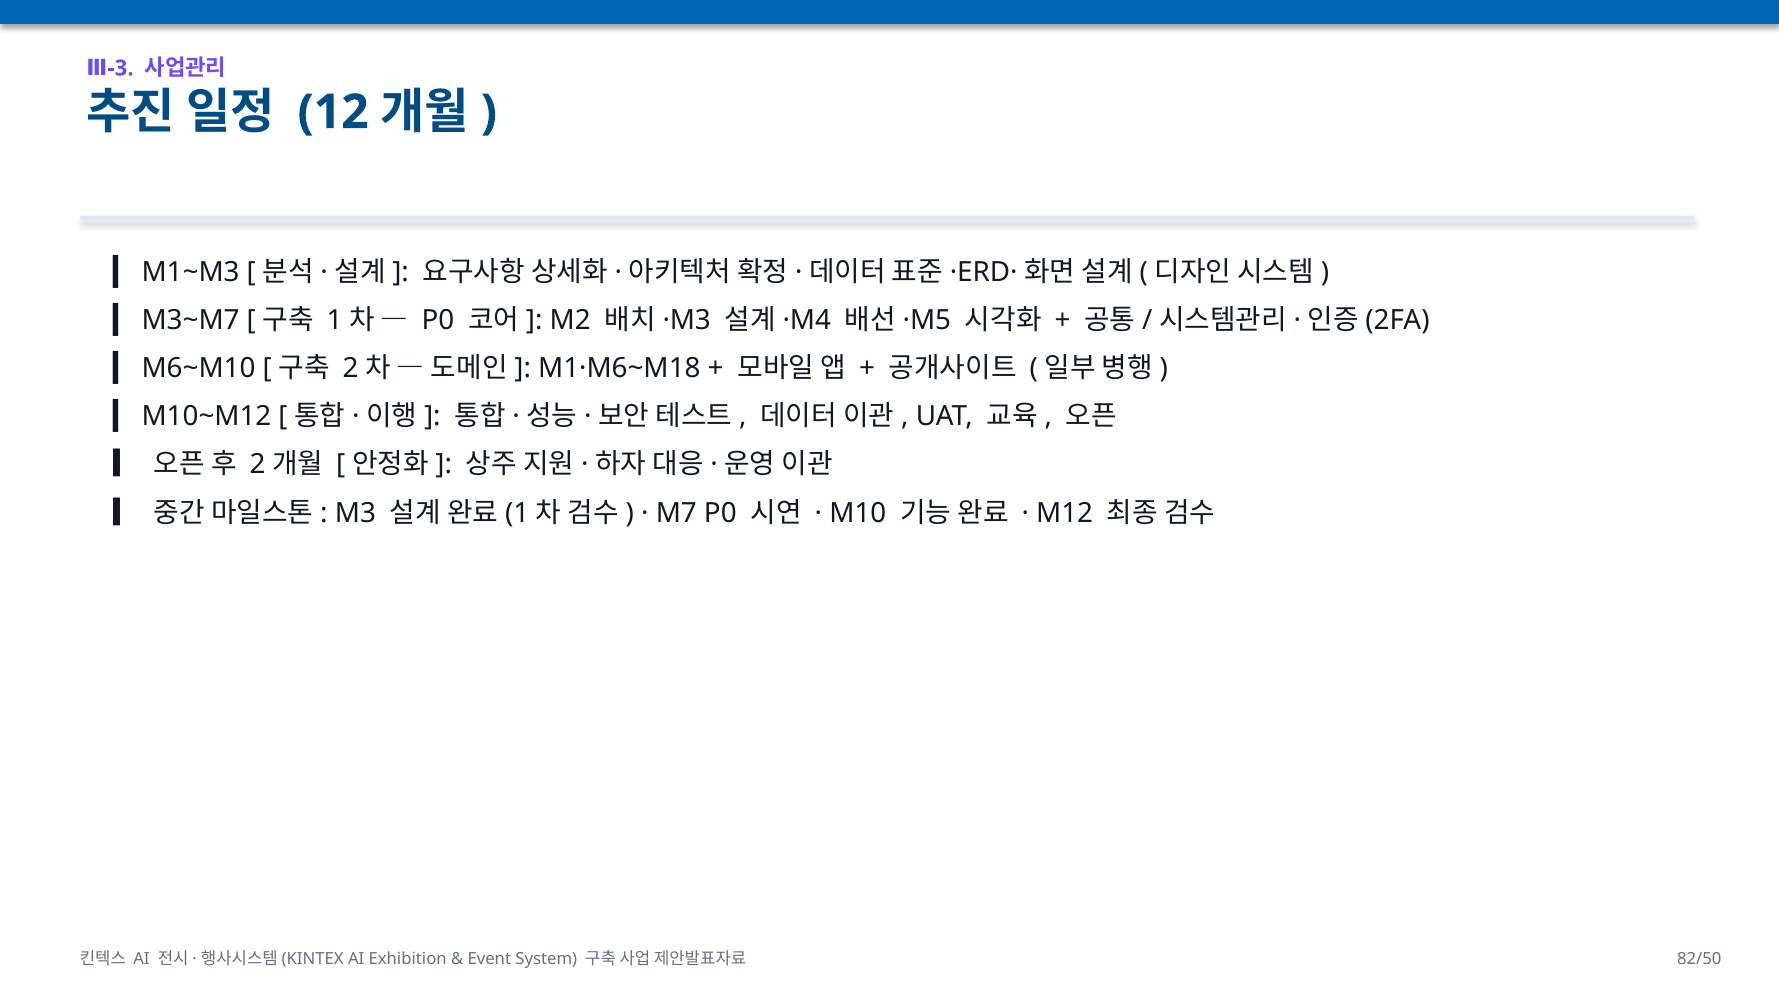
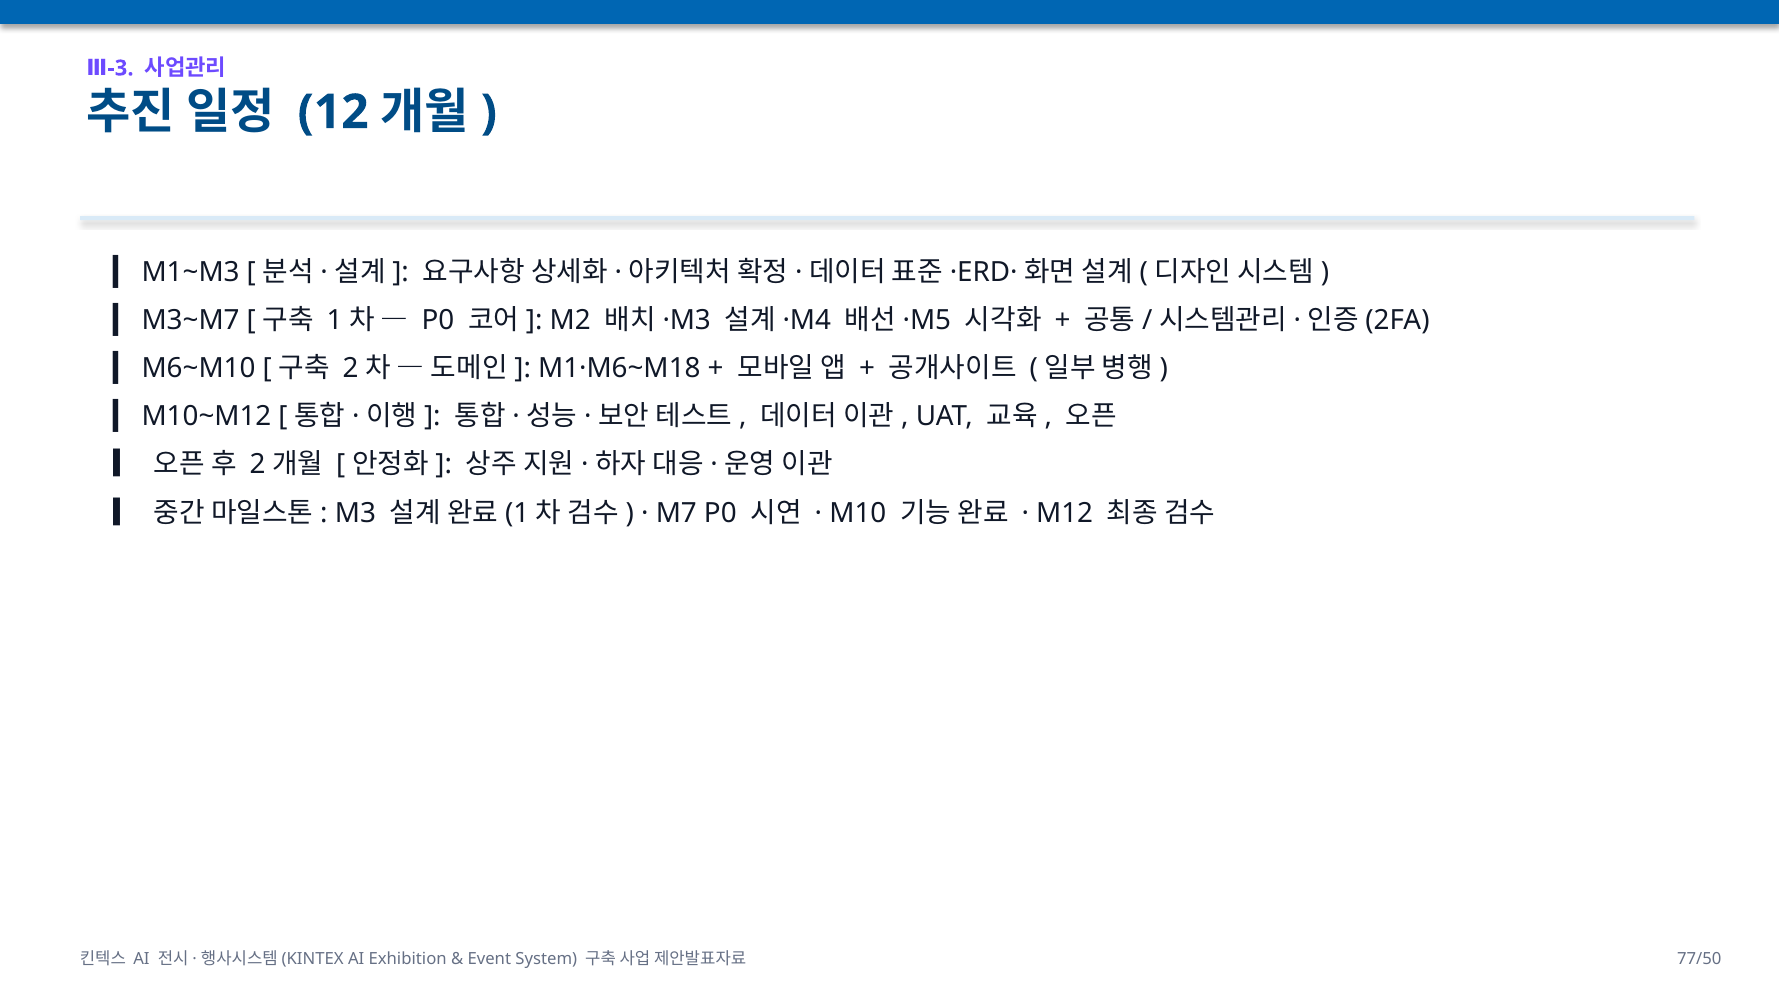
82/50: 82/50 -> 77/50 (1699, 958)
